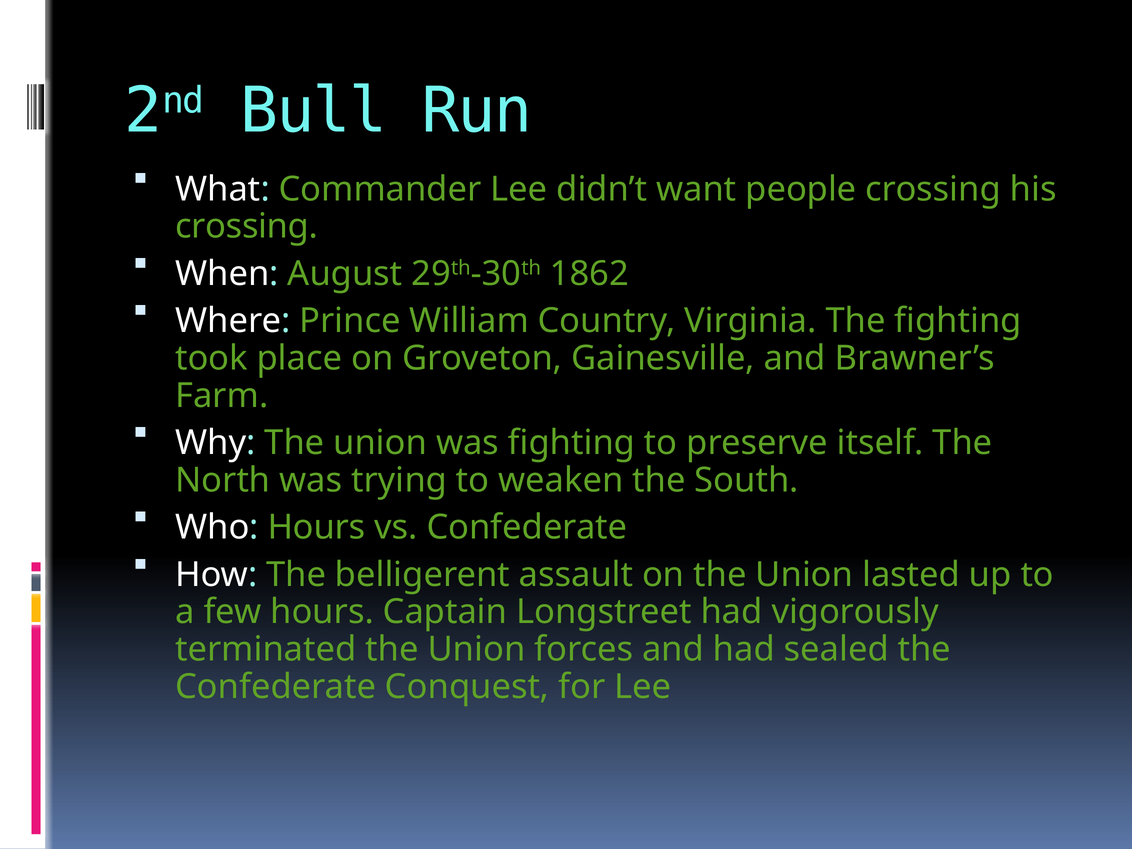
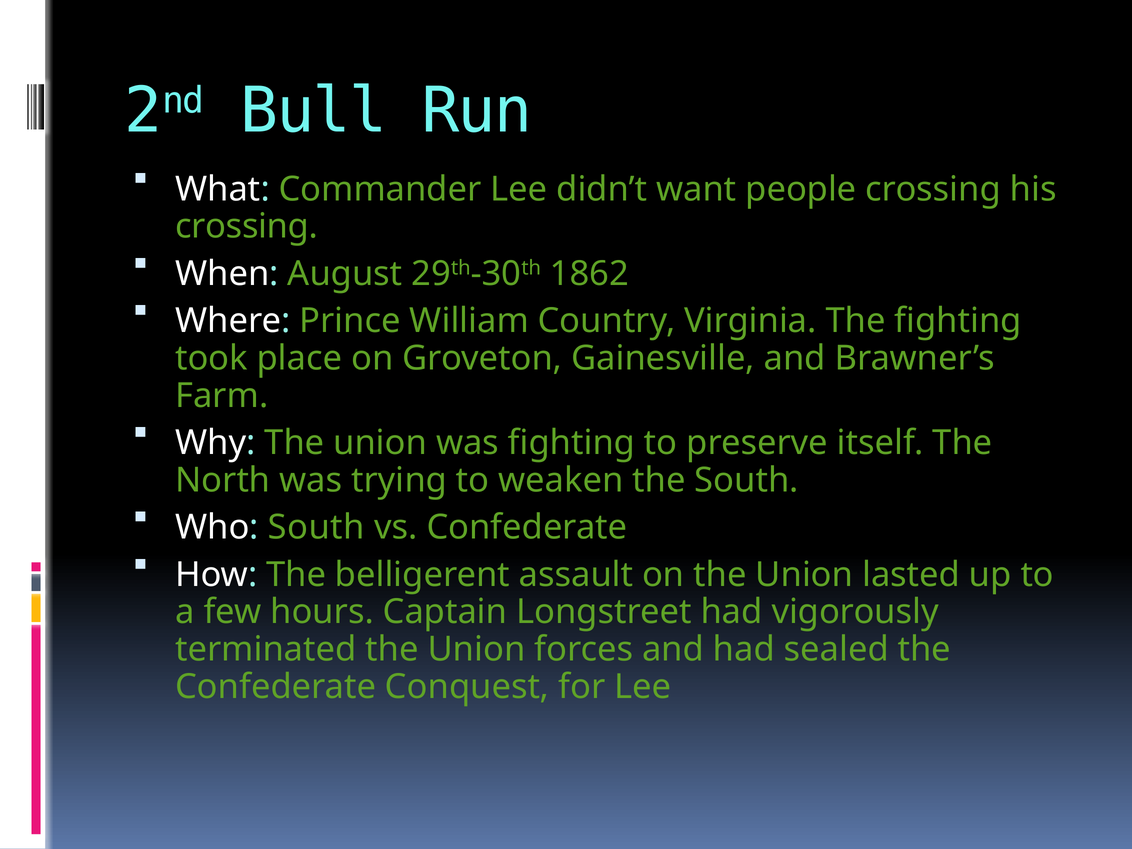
Who Hours: Hours -> South (316, 527)
